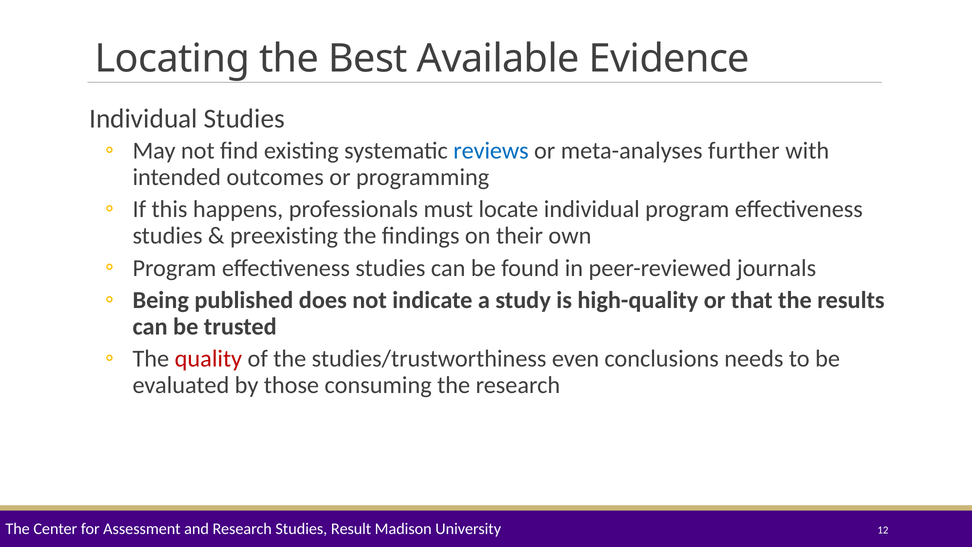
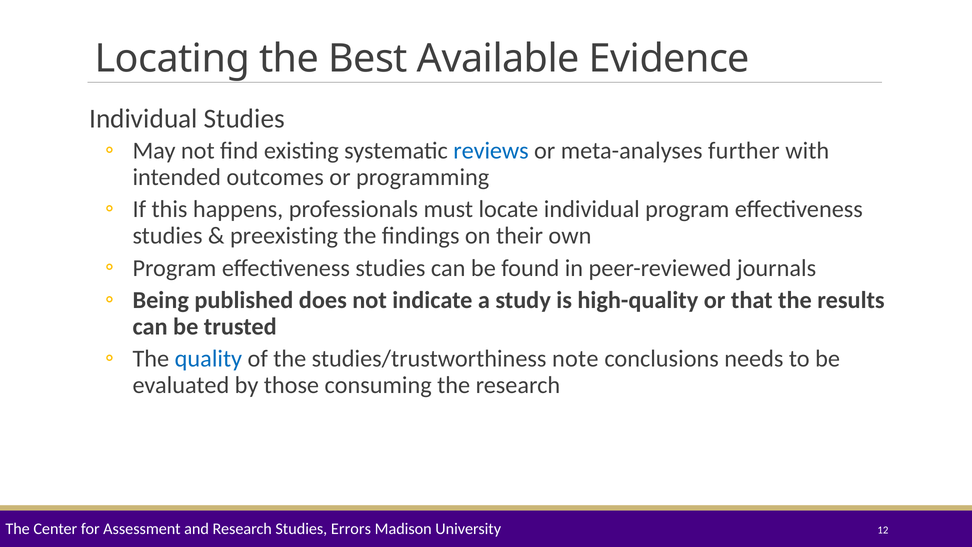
quality colour: red -> blue (208, 359)
even: even -> note (575, 359)
Result: Result -> Errors (351, 529)
